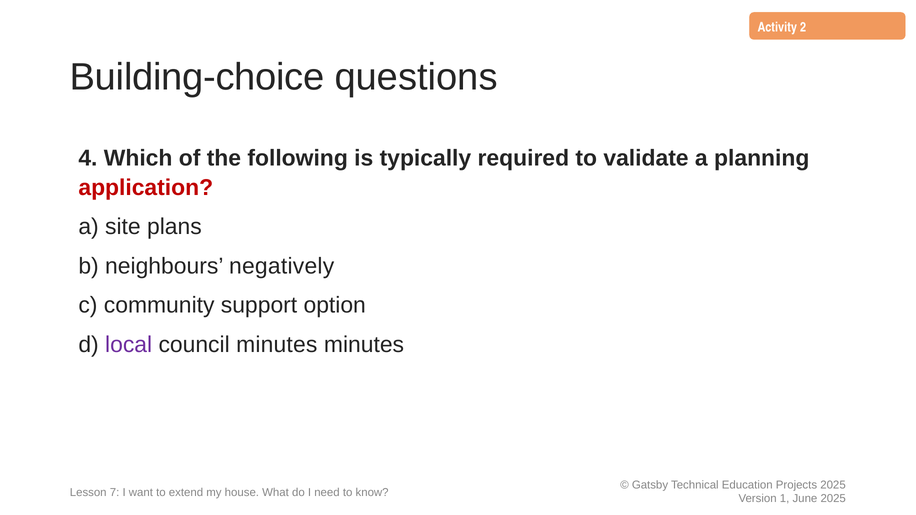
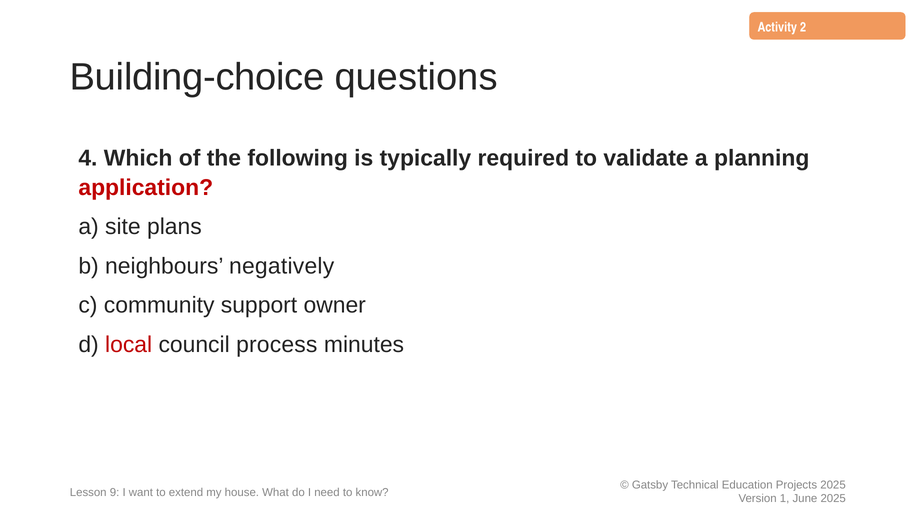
option: option -> owner (335, 305)
local colour: purple -> red (129, 345)
council minutes: minutes -> process (277, 345)
7: 7 -> 9 (115, 493)
